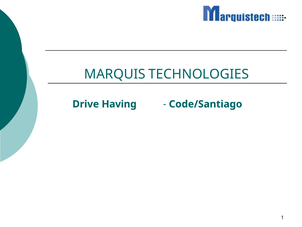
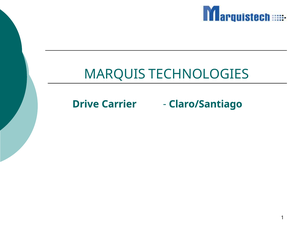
Having: Having -> Carrier (119, 104)
Code/Santiago: Code/Santiago -> Claro/Santiago (206, 104)
